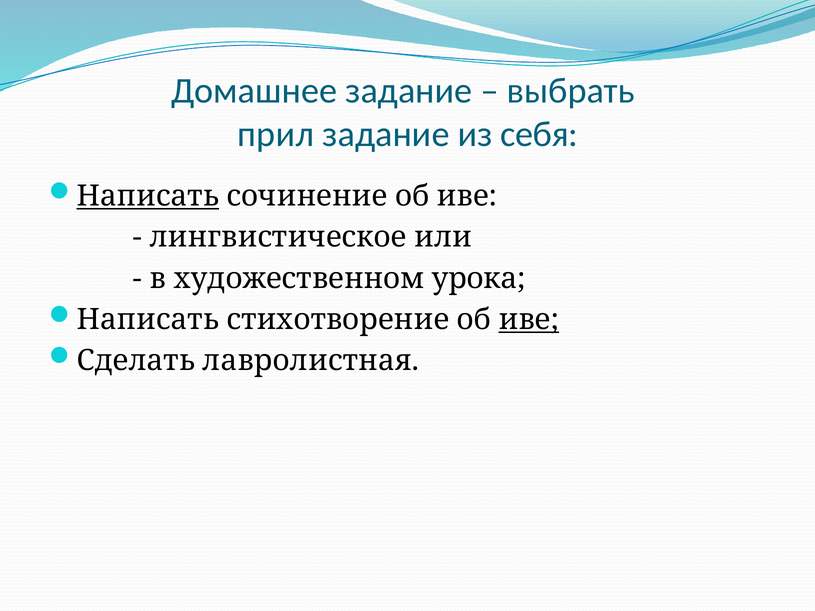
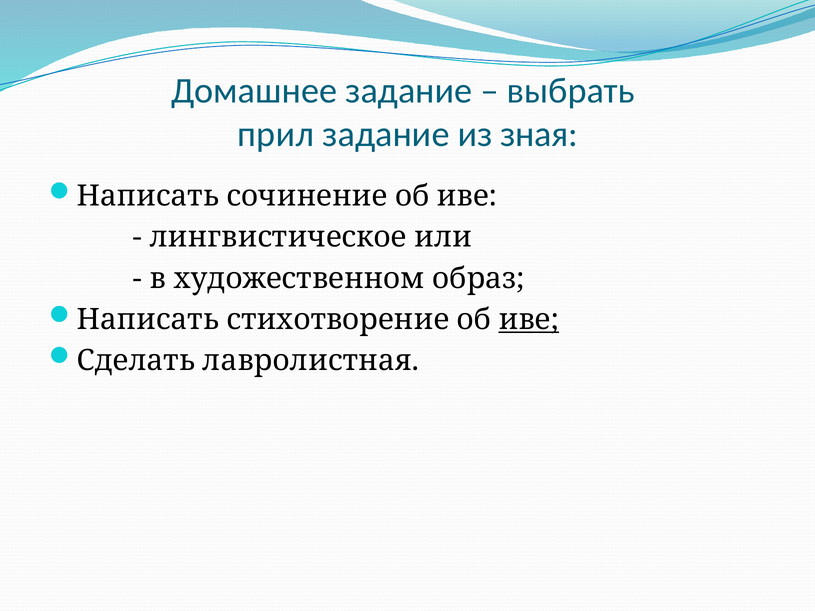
себя: себя -> зная (539, 135)
Написать underline: present -> none (148, 196)
урока: урока -> образ (478, 279)
